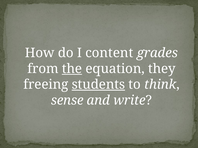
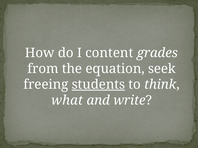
the underline: present -> none (72, 69)
they: they -> seek (162, 69)
sense: sense -> what (67, 101)
